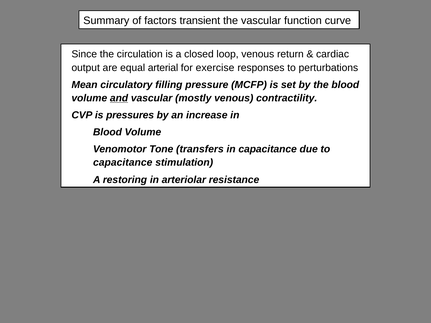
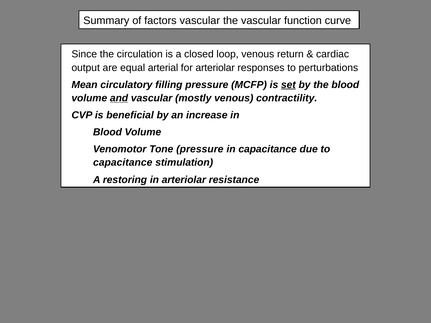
factors transient: transient -> vascular (200, 20)
for exercise: exercise -> arteriolar (215, 68)
set underline: none -> present (288, 85)
pressures: pressures -> beneficial (130, 115)
Tone transfers: transfers -> pressure (200, 149)
